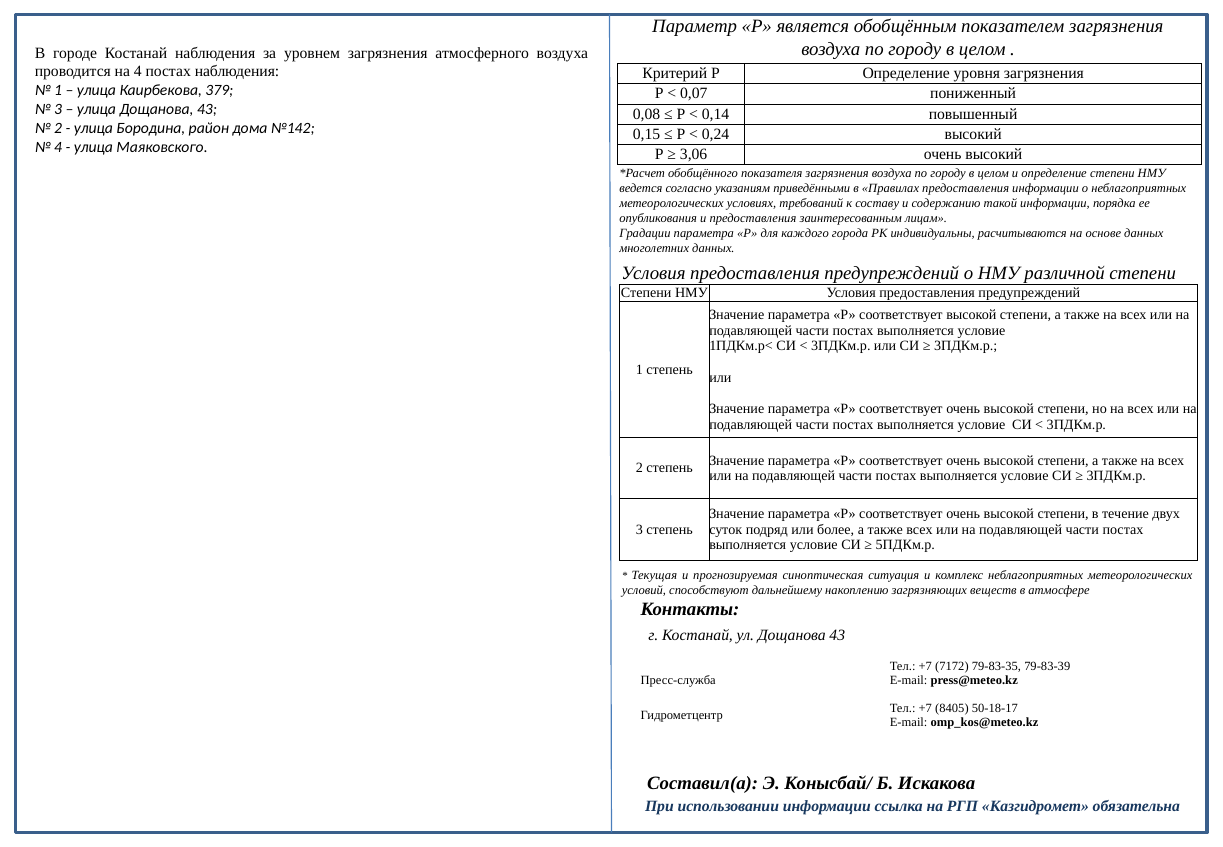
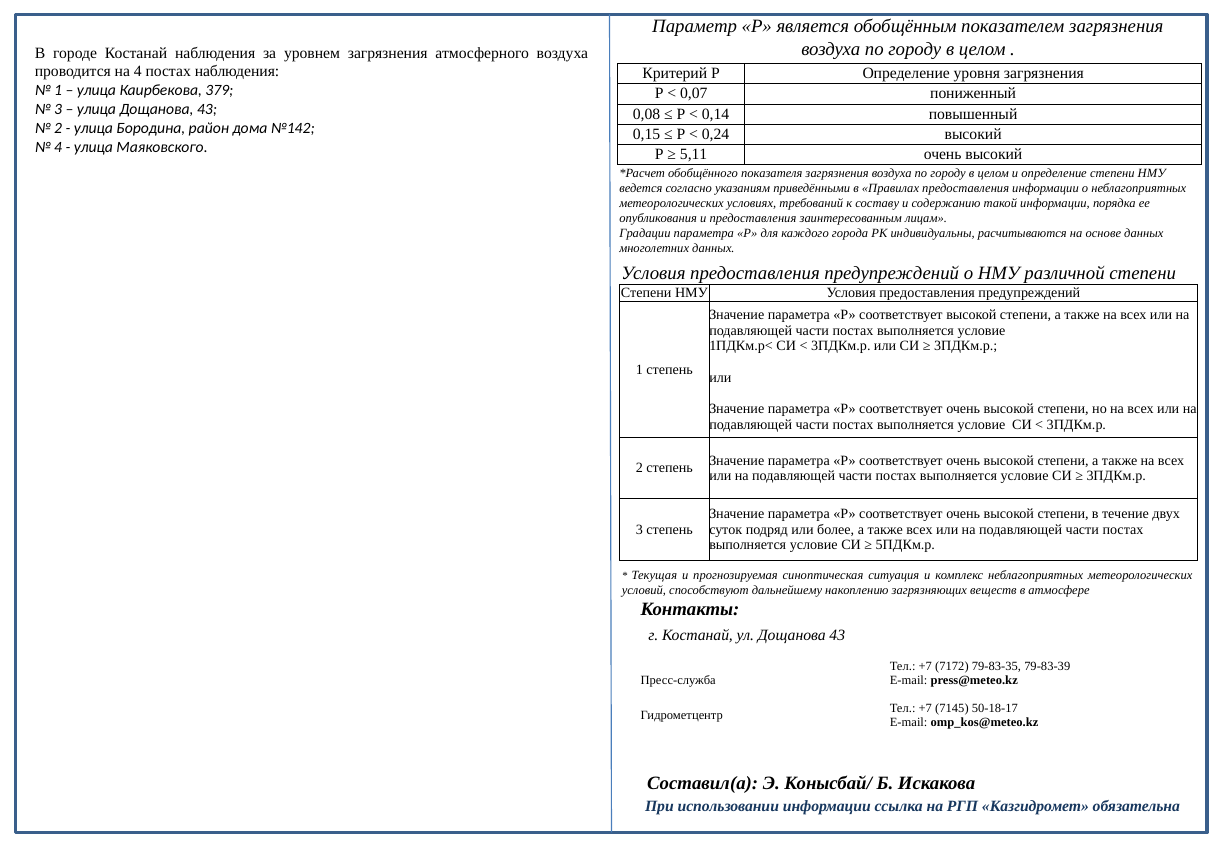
3,06: 3,06 -> 5,11 (694, 154)
8405: 8405 -> 7145 (952, 708)
